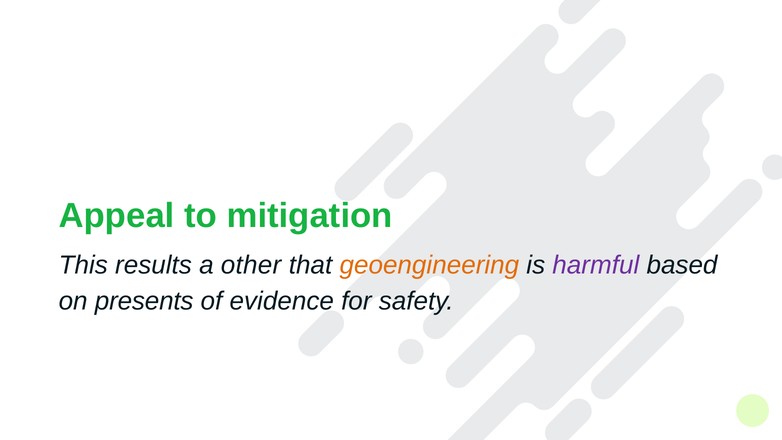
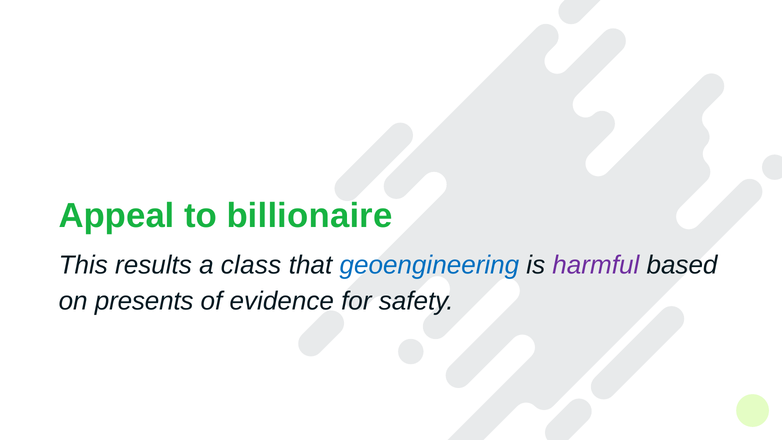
mitigation: mitigation -> billionaire (310, 216)
other: other -> class (251, 265)
geoengineering colour: orange -> blue (429, 265)
